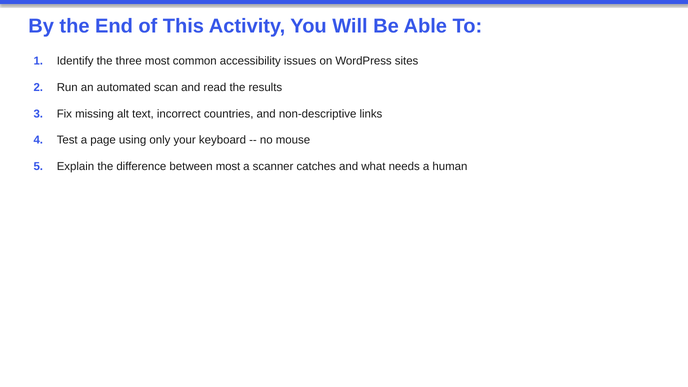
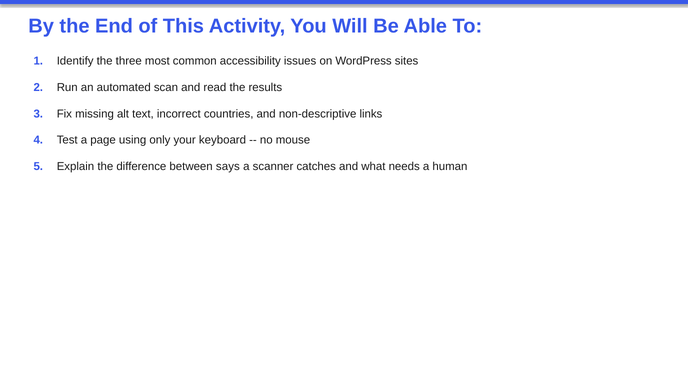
between most: most -> says (228, 167)
